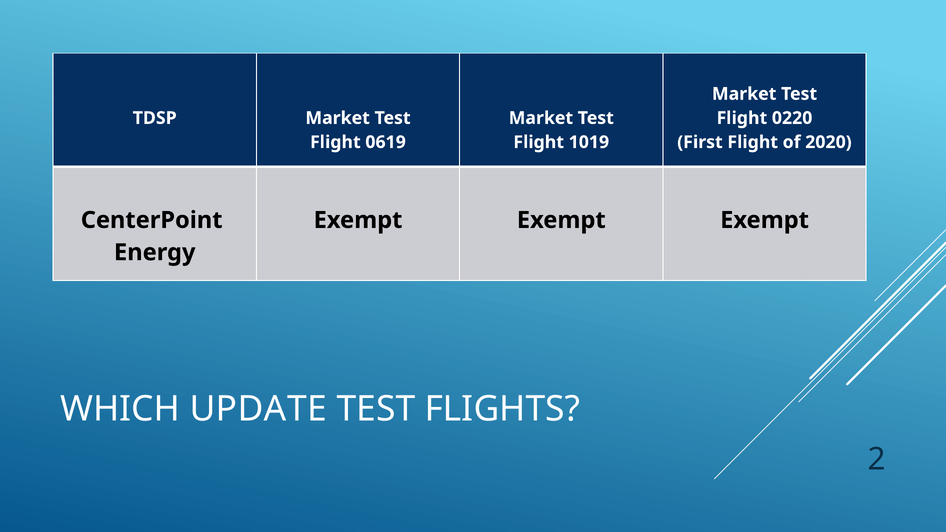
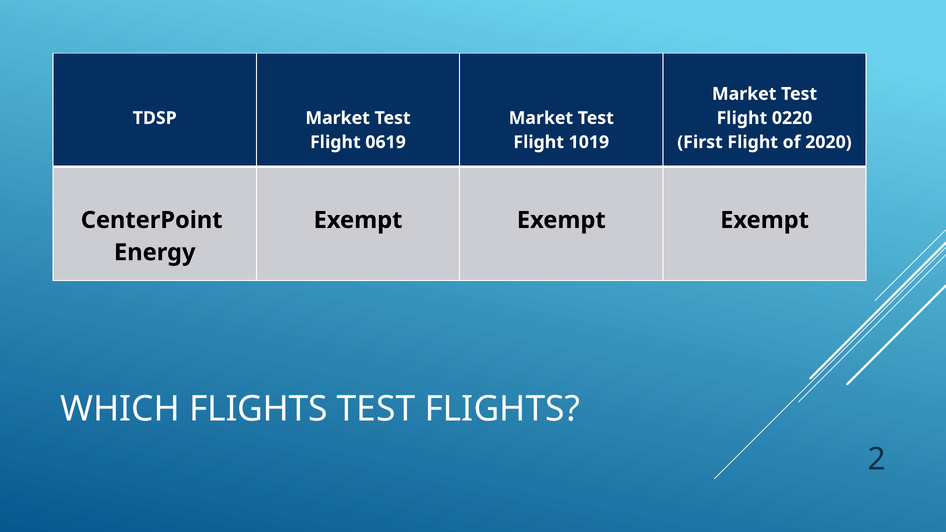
WHICH UPDATE: UPDATE -> FLIGHTS (259, 409)
